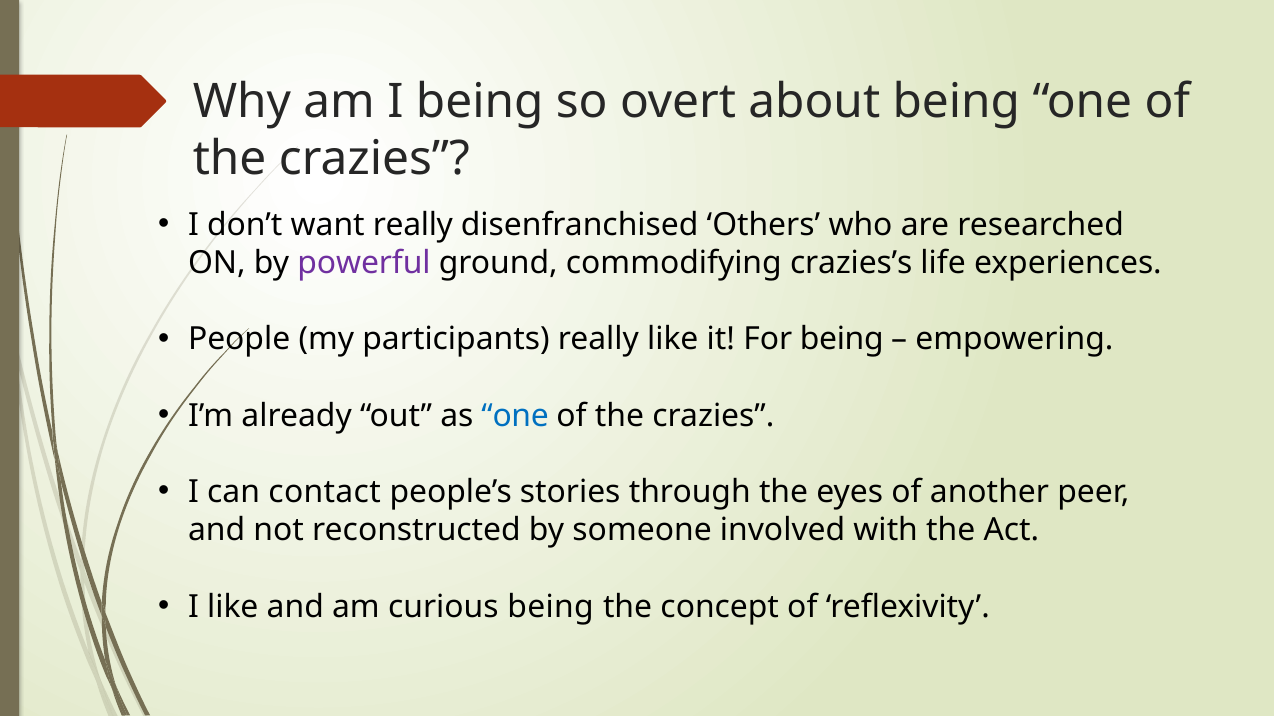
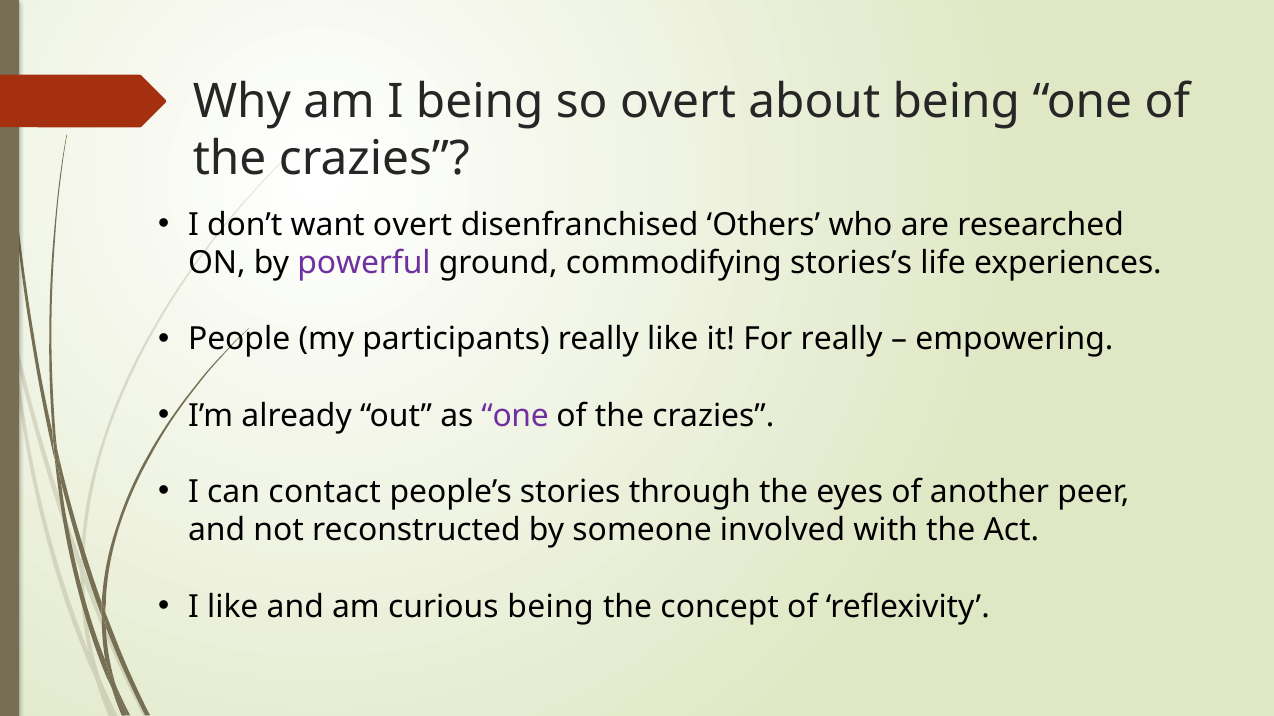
want really: really -> overt (413, 225)
crazies’s: crazies’s -> stories’s (851, 263)
For being: being -> really (842, 340)
one colour: blue -> purple (515, 416)
